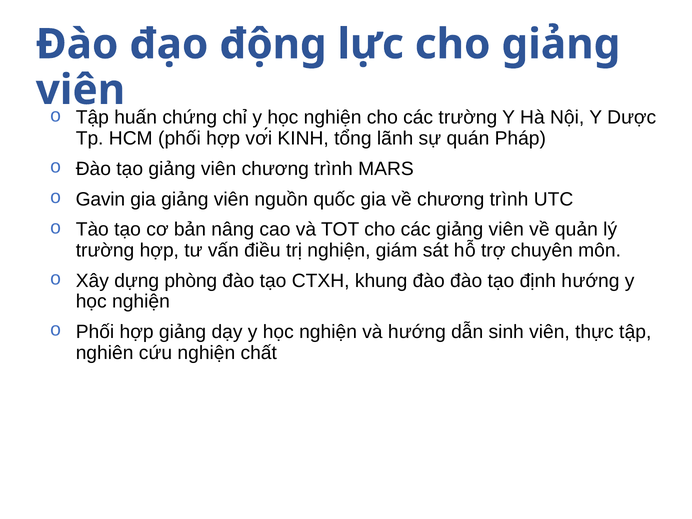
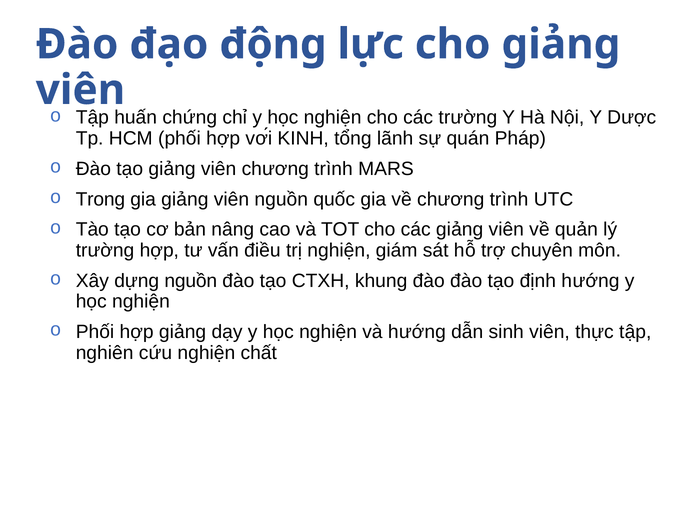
Gavin: Gavin -> Trong (100, 199)
dựng phòng: phòng -> nguồn (191, 281)
